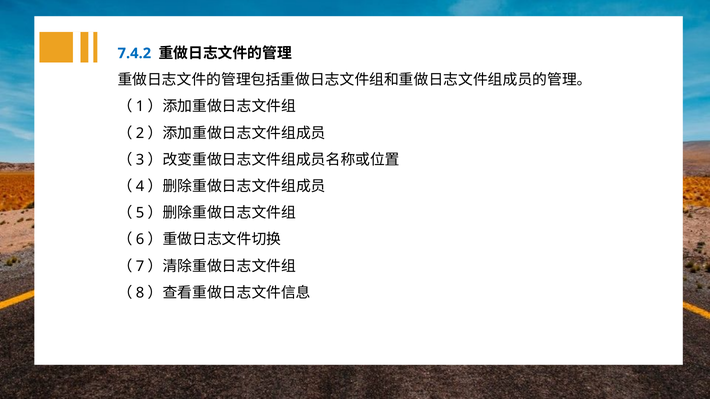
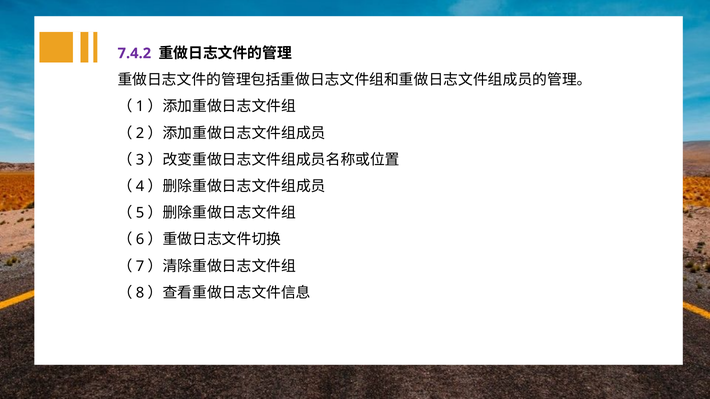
7.4.2 colour: blue -> purple (134, 53)
